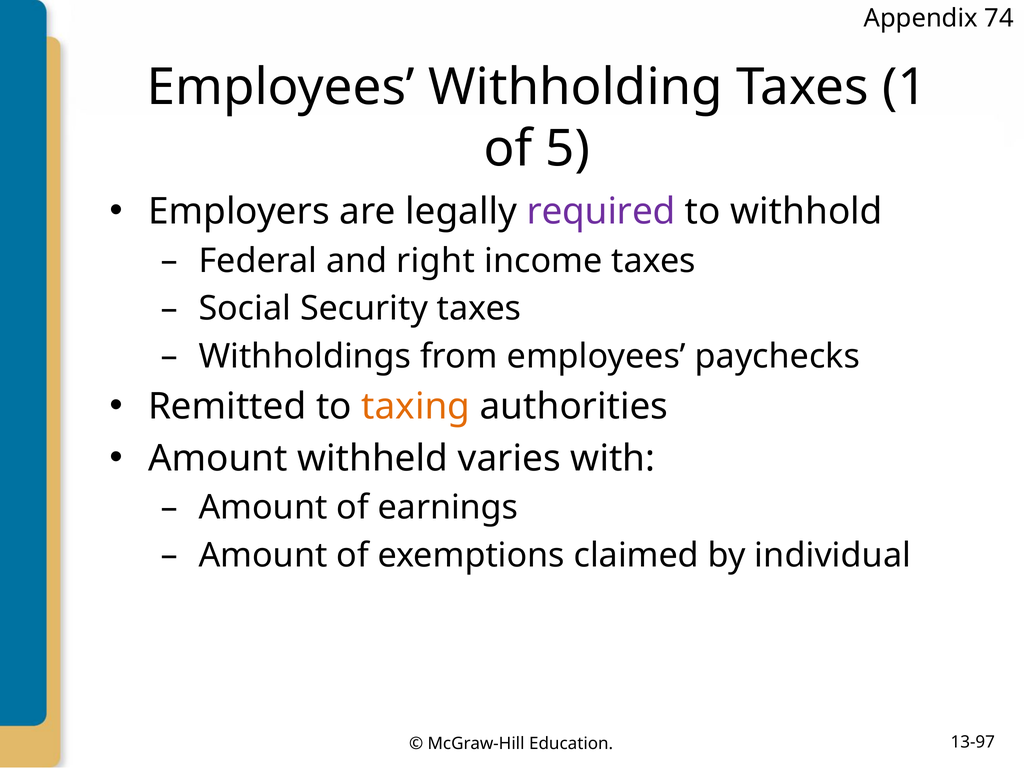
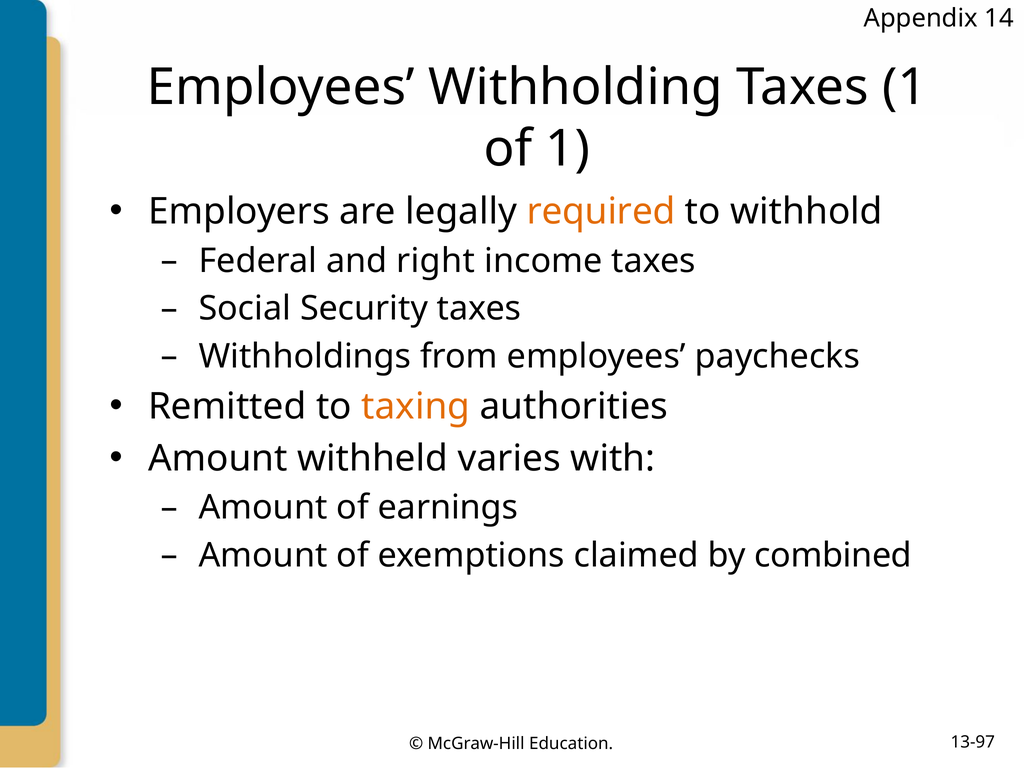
74: 74 -> 14 (999, 18)
of 5: 5 -> 1 (568, 149)
required colour: purple -> orange (601, 212)
individual: individual -> combined (833, 555)
